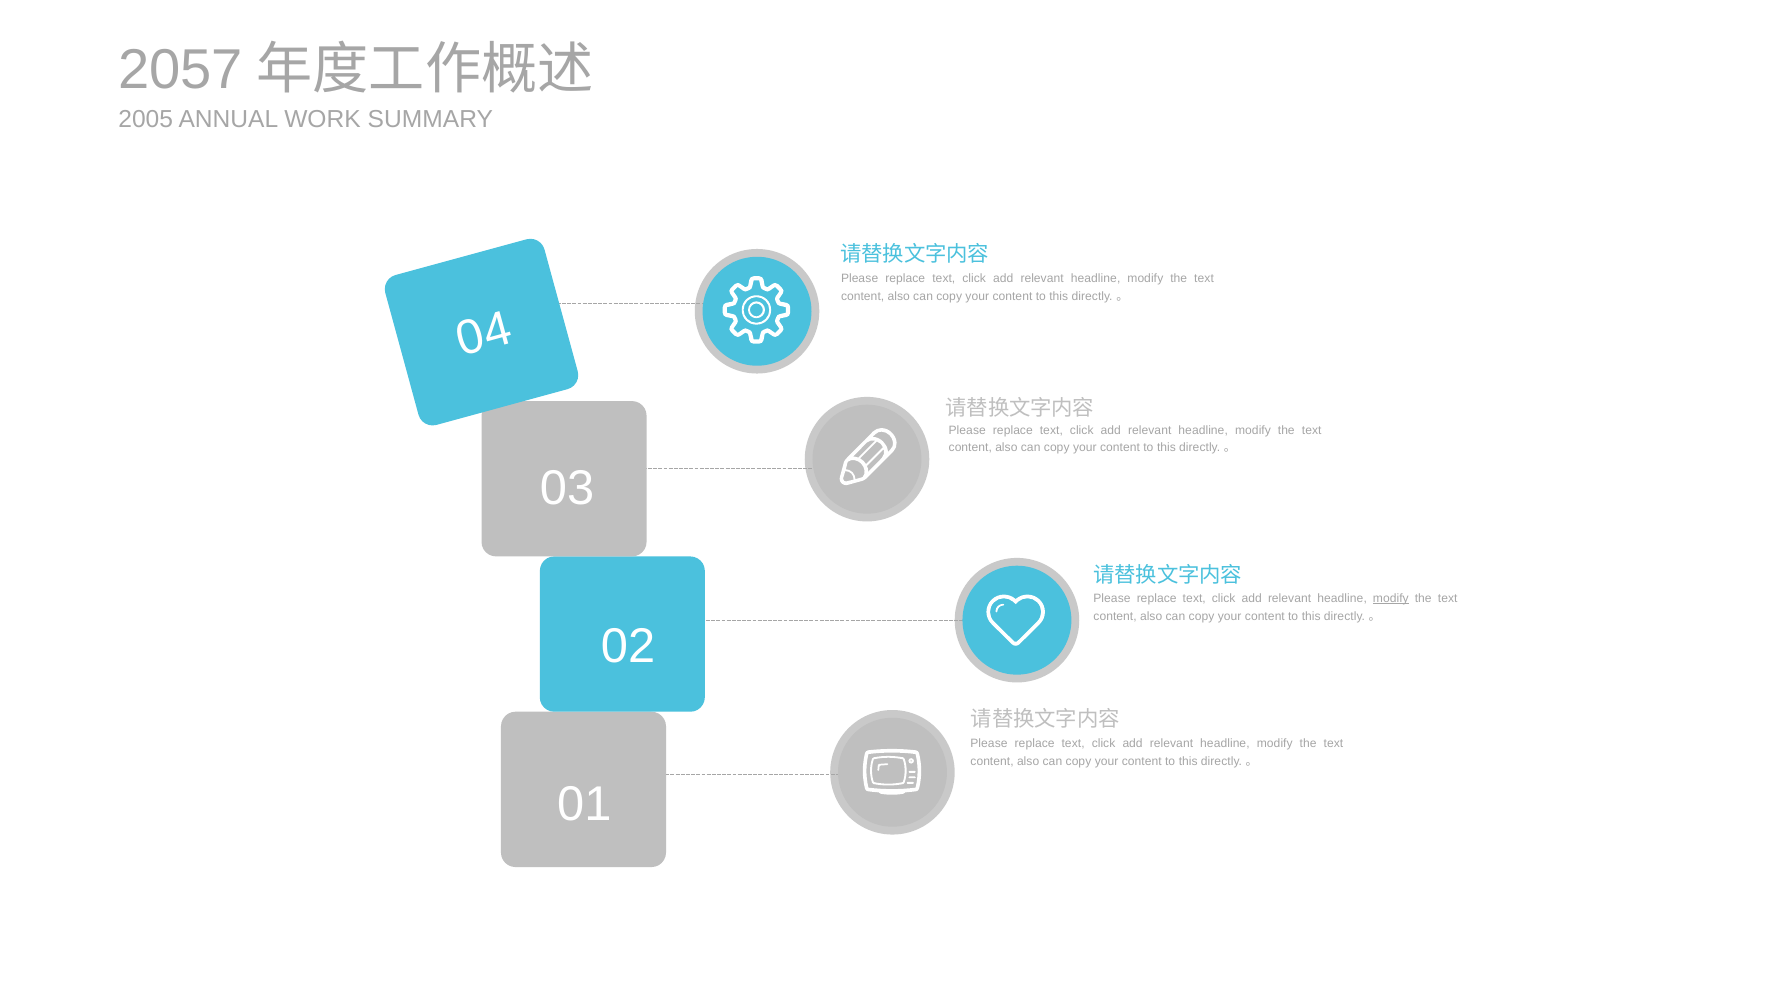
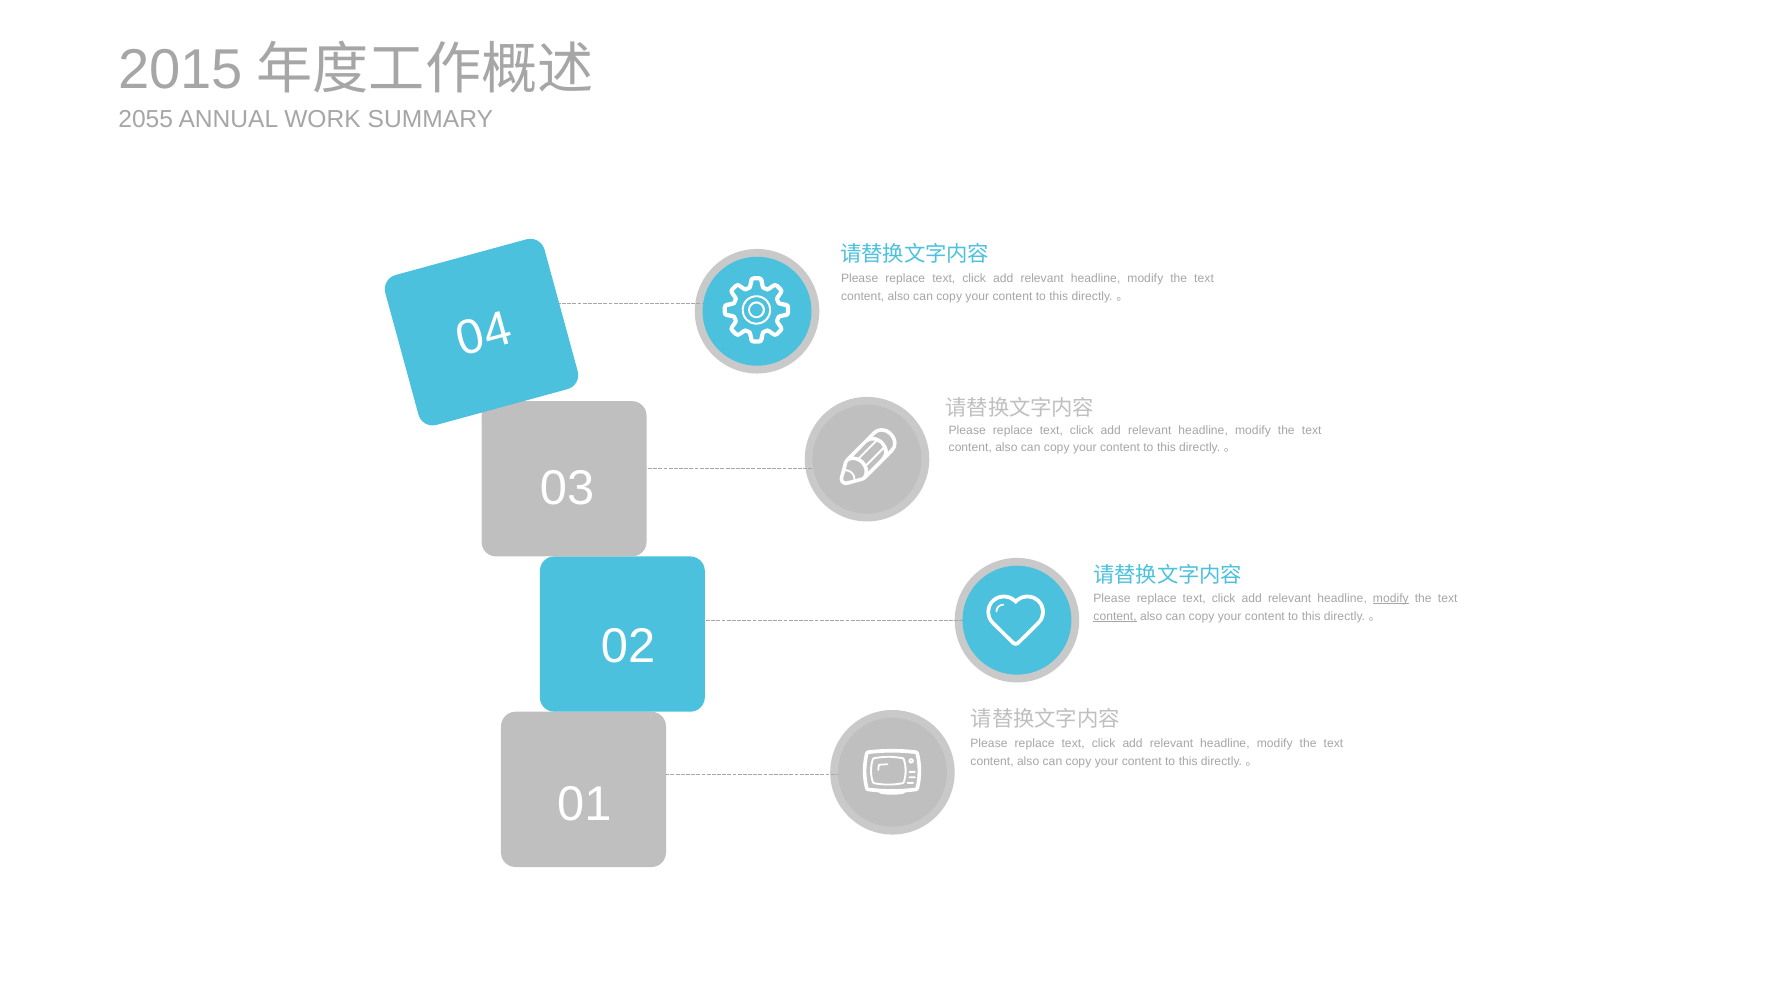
2057: 2057 -> 2015 (181, 70)
2005: 2005 -> 2055 (146, 119)
content underline: none -> present (1115, 616)
